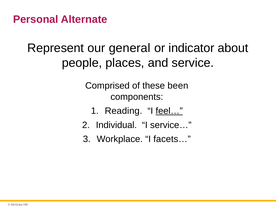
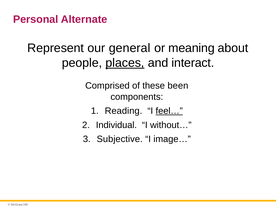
indicator: indicator -> meaning (191, 48)
places underline: none -> present (125, 63)
service: service -> interact (193, 63)
service…: service… -> without… (171, 125)
Workplace: Workplace -> Subjective (120, 139)
facets…: facets… -> image… (172, 139)
